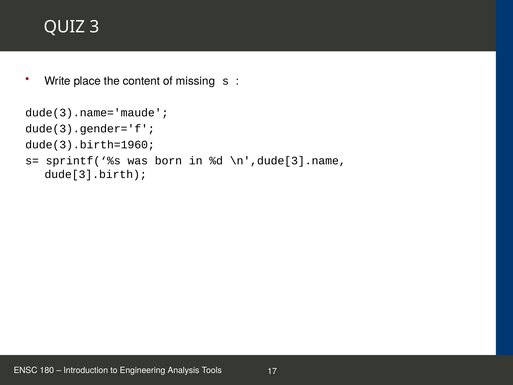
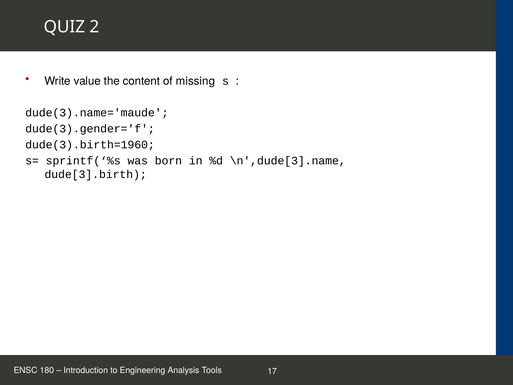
3: 3 -> 2 (94, 27)
place: place -> value (87, 81)
